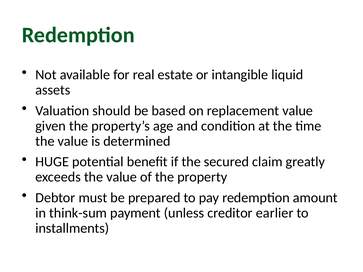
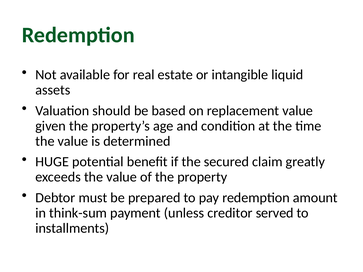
earlier: earlier -> served (275, 213)
